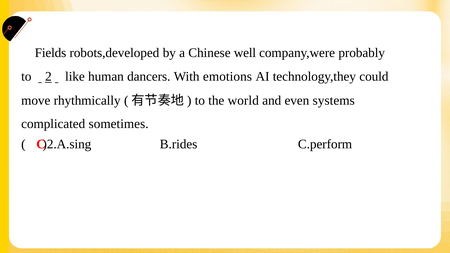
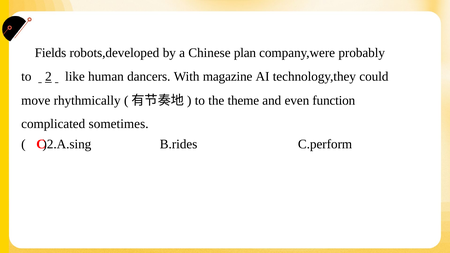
well: well -> plan (245, 53)
emotions: emotions -> magazine (228, 77)
world: world -> theme (243, 101)
systems: systems -> function (334, 101)
